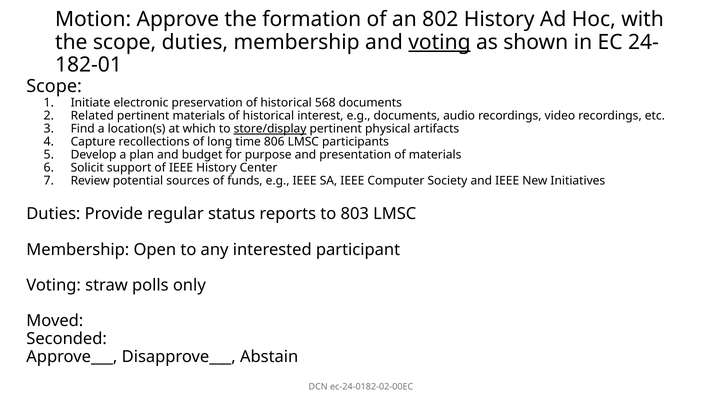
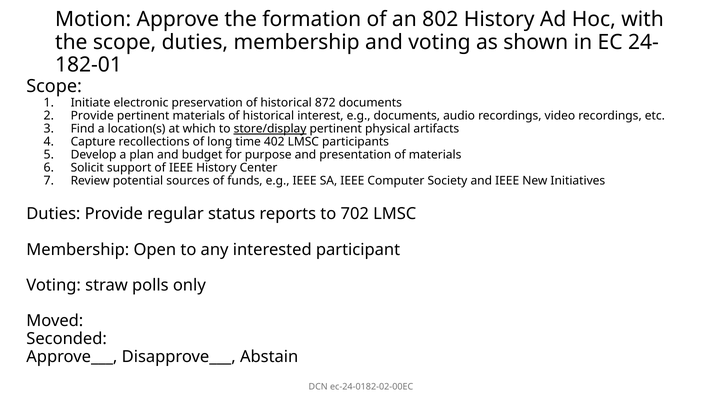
voting underline: present -> none (439, 42)
568: 568 -> 872 (325, 103)
Related: Related -> Provide (92, 116)
806: 806 -> 402 (274, 142)
803: 803 -> 702 (355, 214)
